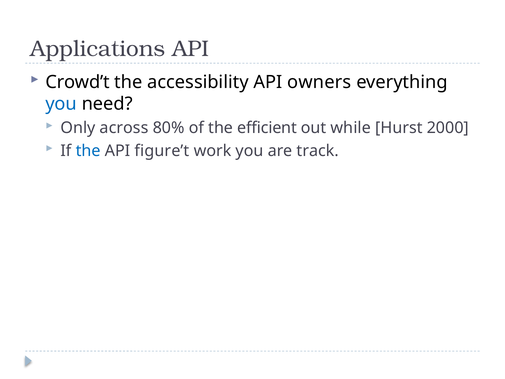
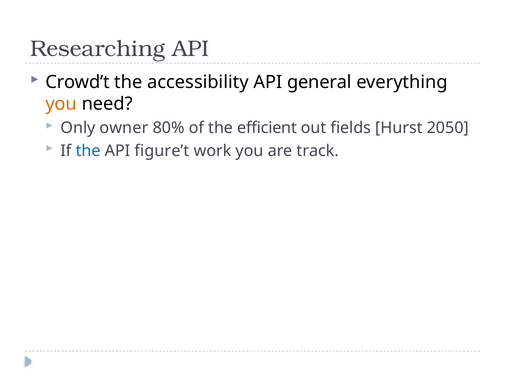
Applications: Applications -> Researching (98, 49)
owners: owners -> general (319, 82)
you colour: blue -> orange (61, 104)
across: across -> owner (124, 128)
while: while -> fields (351, 128)
2000: 2000 -> 2050 (448, 128)
